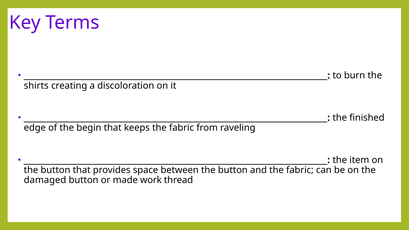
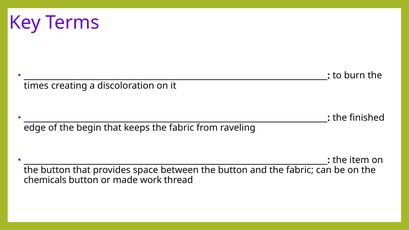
shirts: shirts -> times (36, 86)
damaged: damaged -> chemicals (45, 180)
